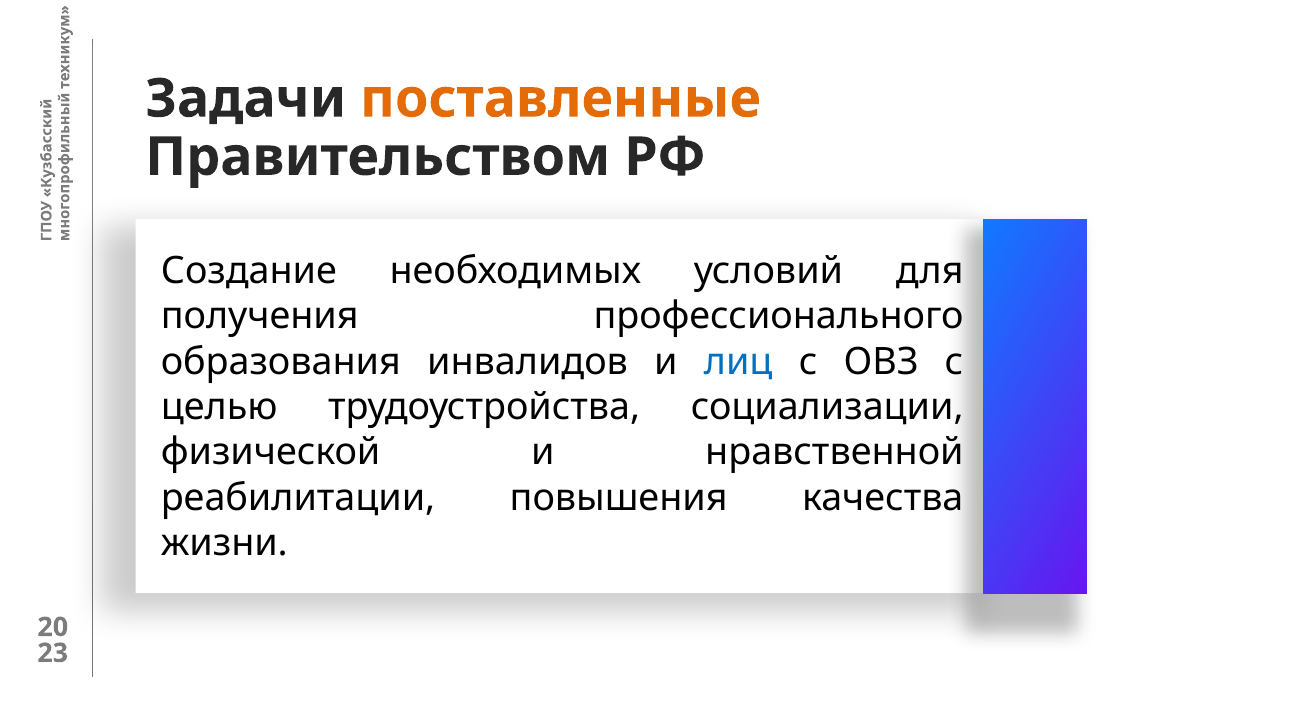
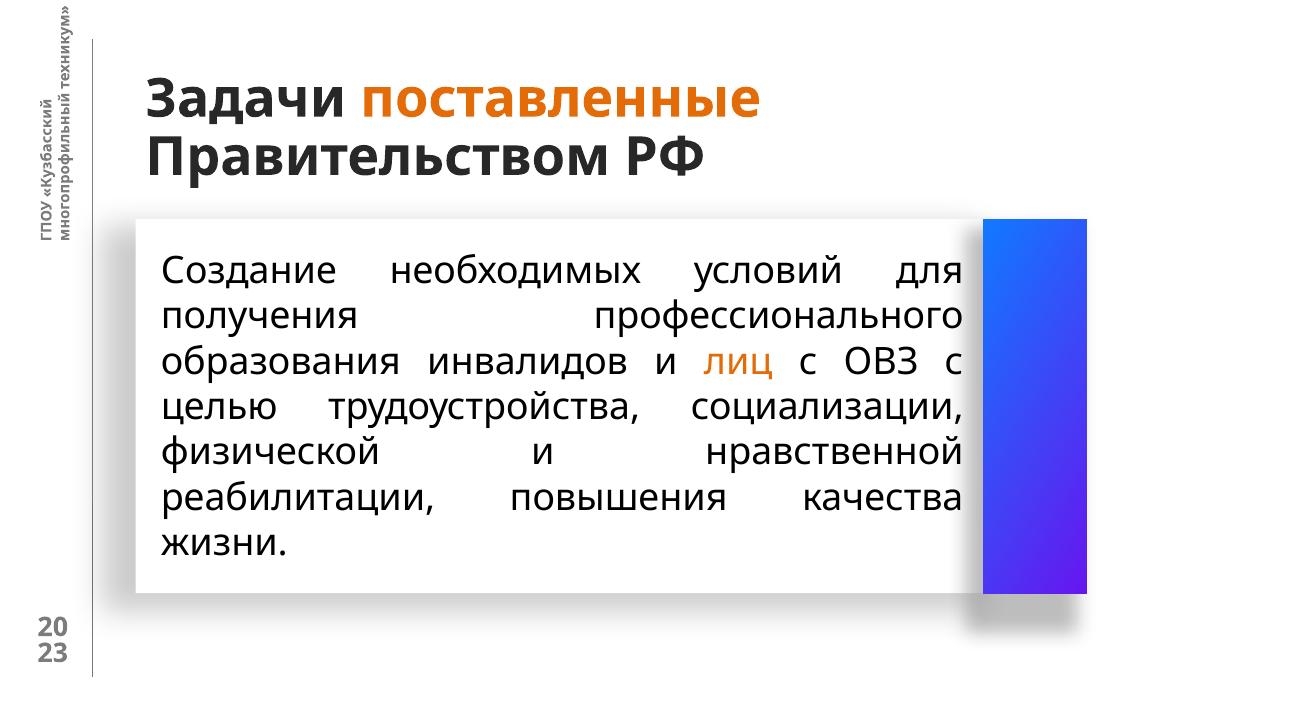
лиц colour: blue -> orange (738, 362)
